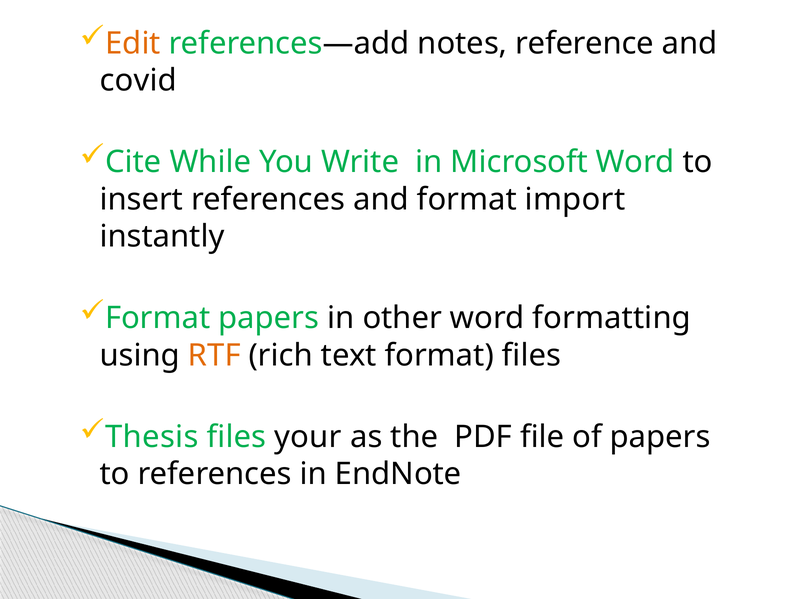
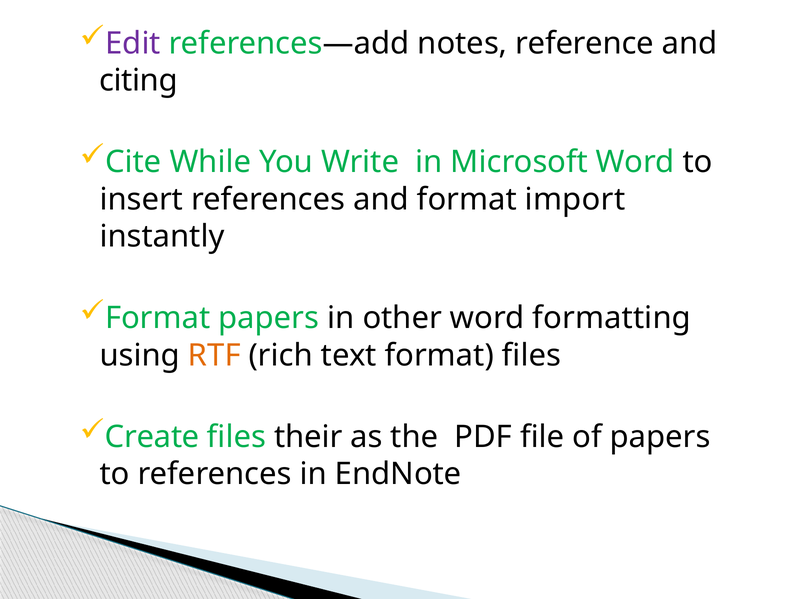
Edit colour: orange -> purple (133, 43)
covid: covid -> citing (139, 81)
Thesis: Thesis -> Create (152, 437)
your: your -> their (308, 437)
